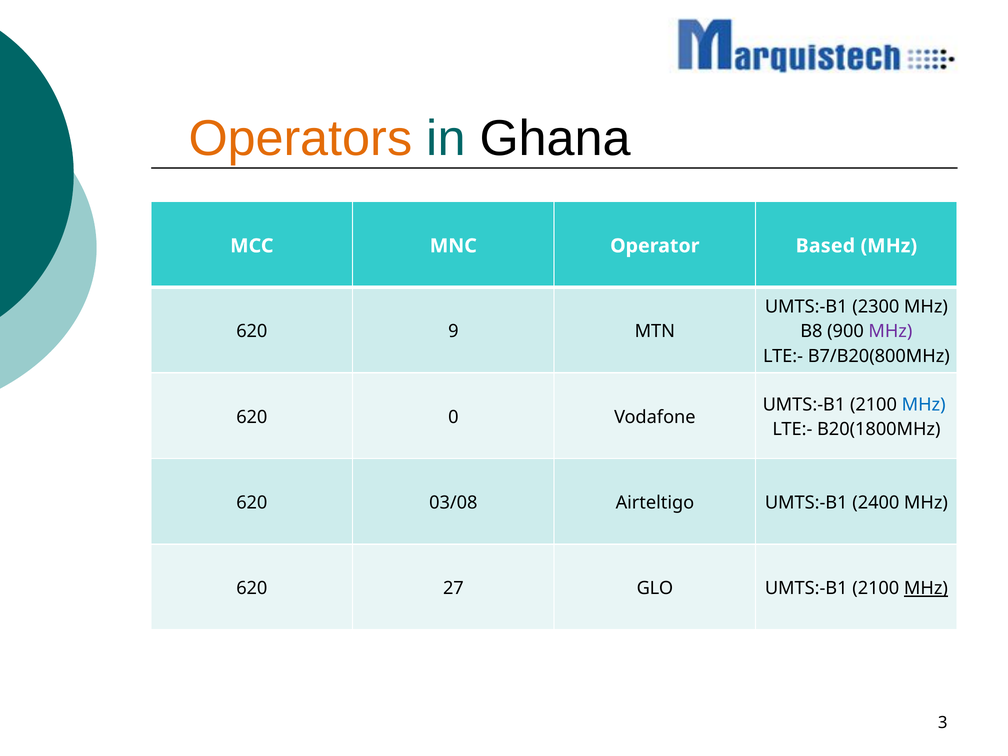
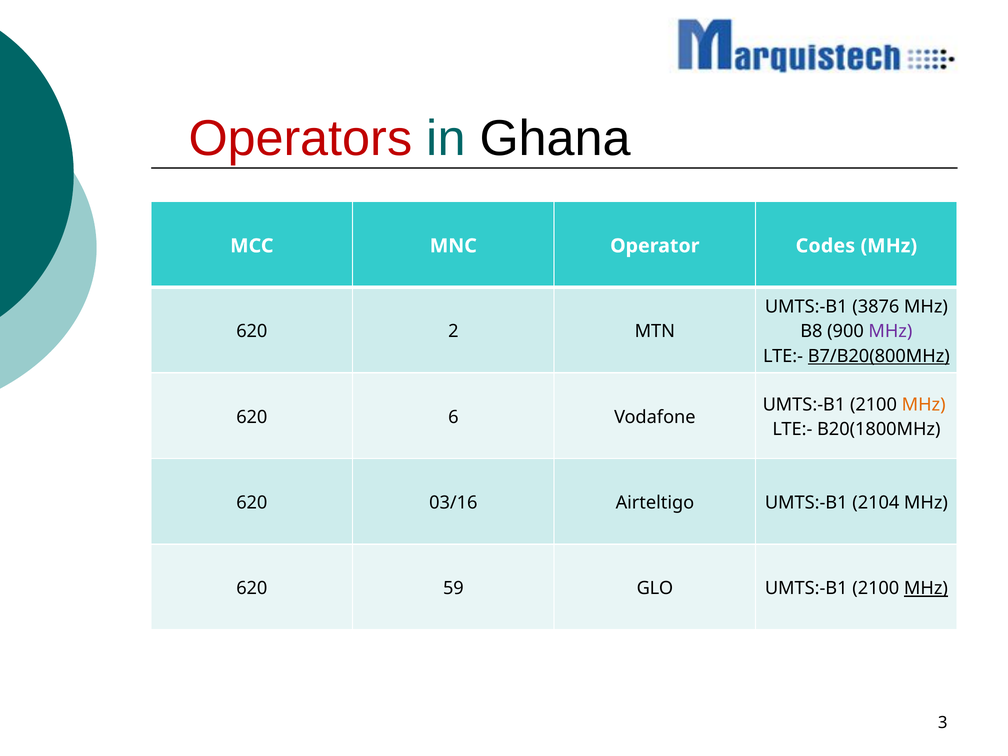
Operators colour: orange -> red (300, 139)
Based: Based -> Codes (825, 246)
2300: 2300 -> 3876 (876, 307)
9: 9 -> 2 (453, 331)
B7/B20(800MHz underline: none -> present (879, 356)
MHz colour: blue -> orange (924, 405)
0: 0 -> 6 (453, 417)
03/08: 03/08 -> 03/16 (453, 503)
2400: 2400 -> 2104 (876, 503)
27: 27 -> 59 (453, 588)
